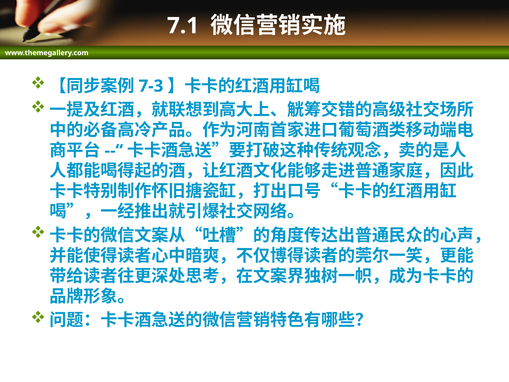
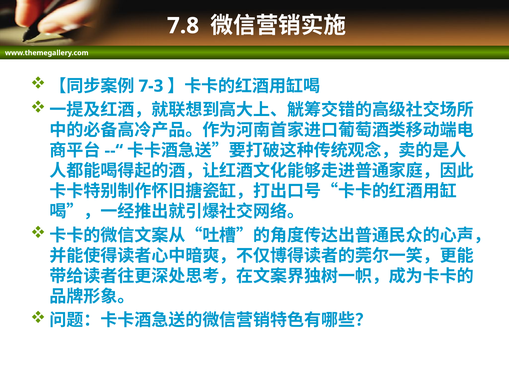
7.1: 7.1 -> 7.8 (183, 26)
